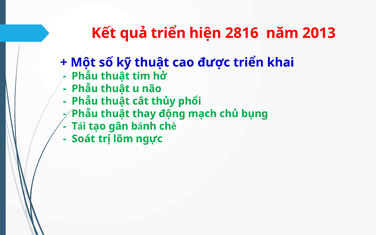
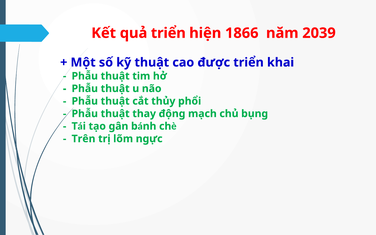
2816: 2816 -> 1866 (242, 33)
2013: 2013 -> 2039 (319, 33)
Soát: Soát -> Trên (84, 139)
